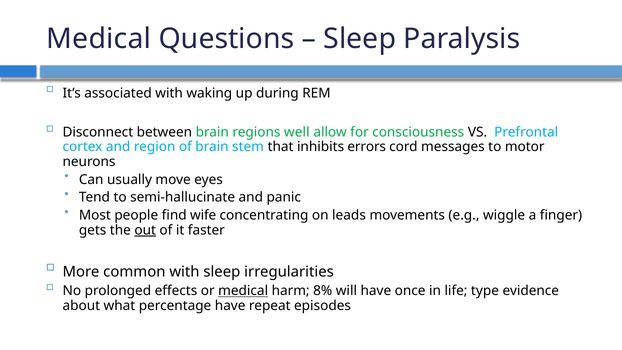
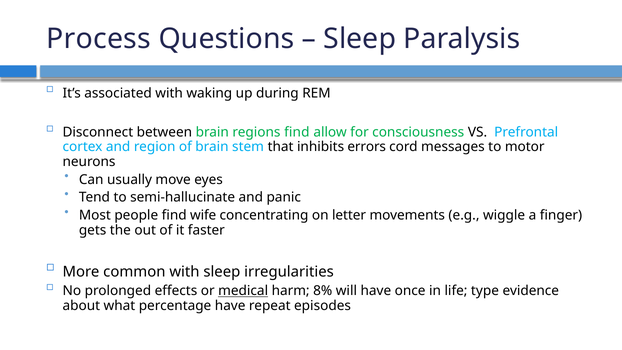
Medical: Medical -> Process (99, 39)
regions well: well -> find (297, 132)
leads: leads -> letter (349, 215)
out underline: present -> none (145, 230)
